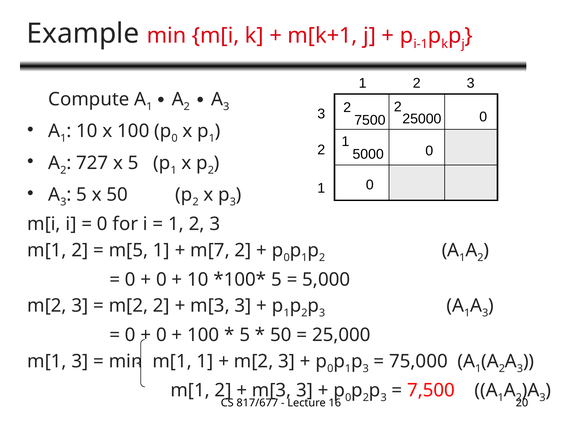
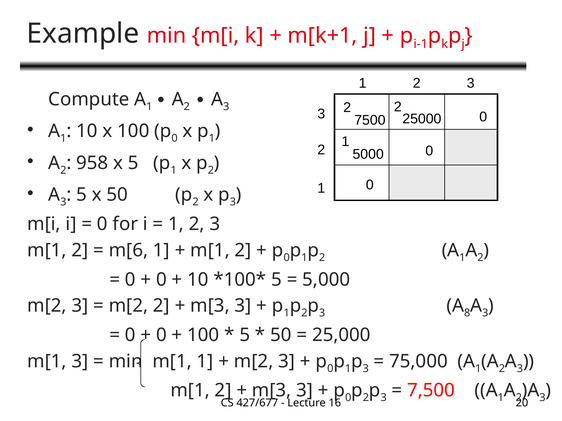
727: 727 -> 958 (92, 163)
m[5: m[5 -> m[6 (128, 251)
m[7: m[7 -> m[1 (210, 251)
1: 1 -> 8 (467, 313)
817/677: 817/677 -> 427/677 (257, 403)
